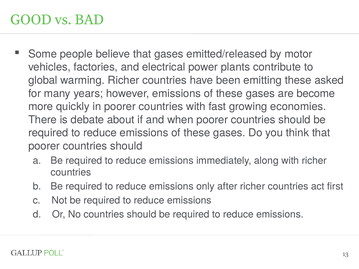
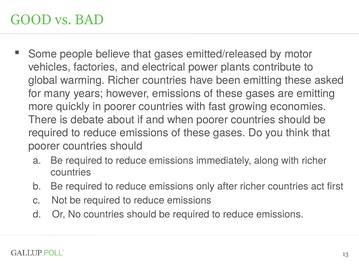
are become: become -> emitting (316, 93)
